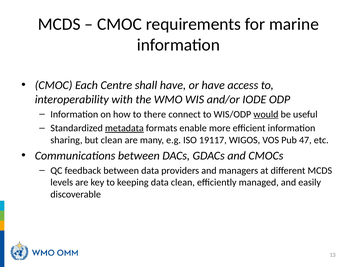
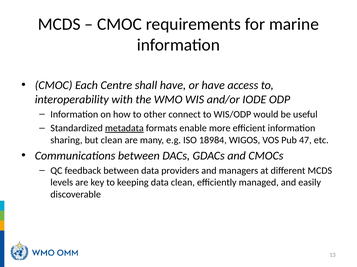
there: there -> other (155, 115)
would underline: present -> none (266, 115)
19117: 19117 -> 18984 (213, 140)
